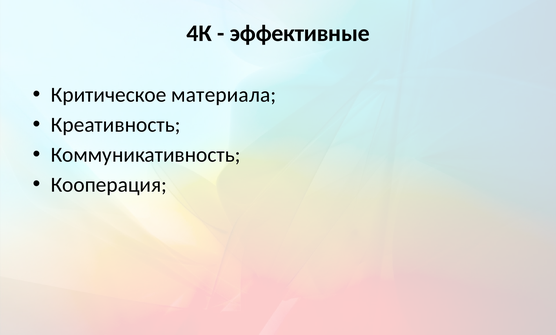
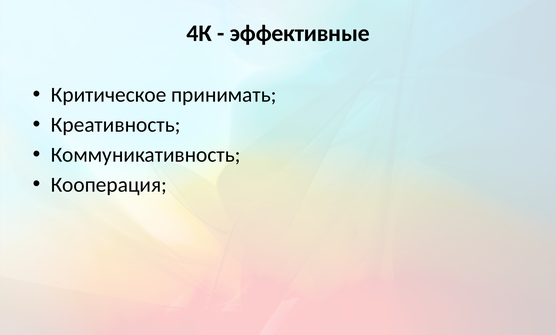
материала: материала -> принимать (224, 95)
